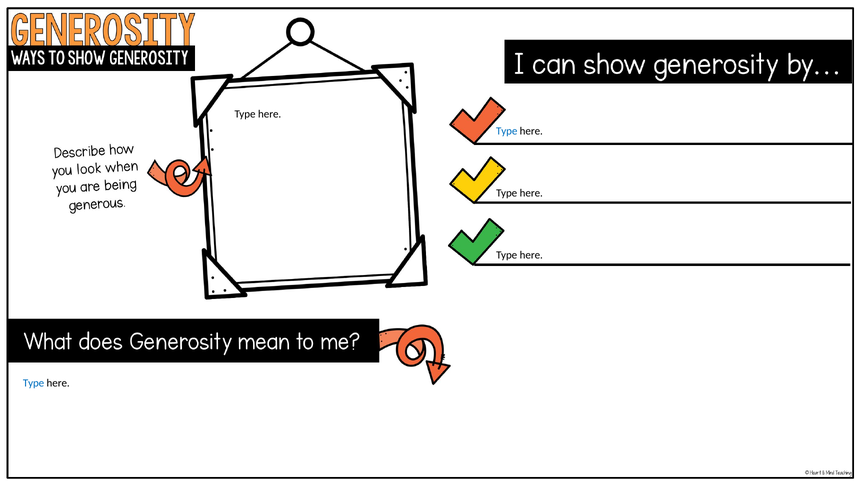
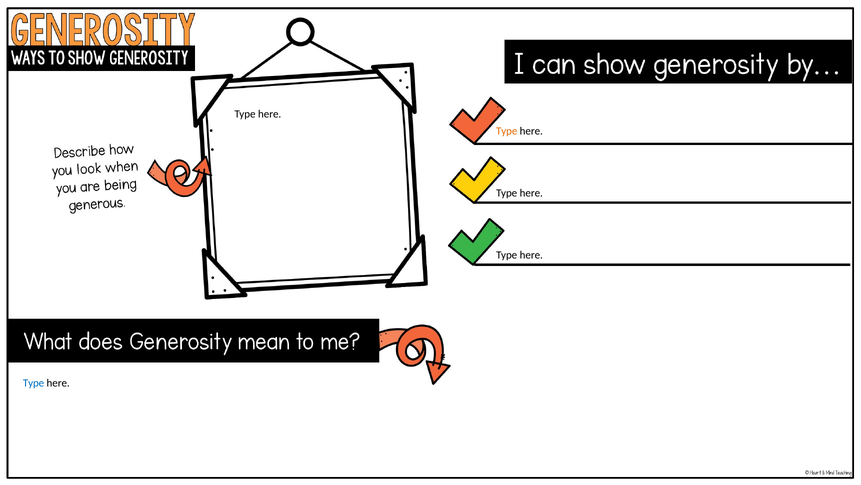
Type colour: blue -> orange (507, 131)
